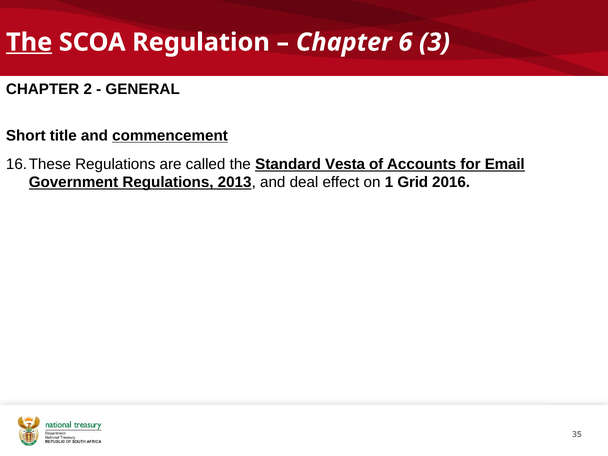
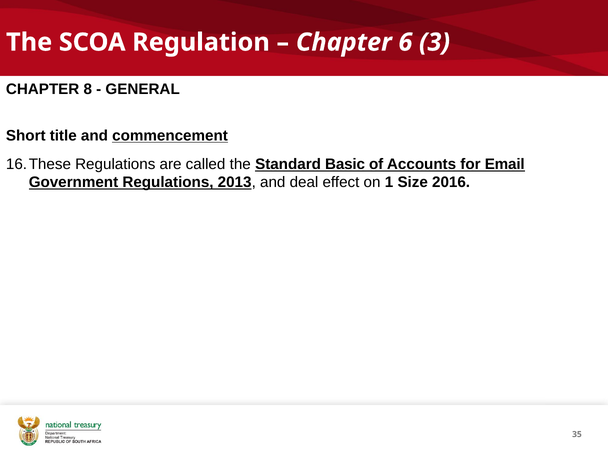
The underline: present -> none (29, 42)
2: 2 -> 8 (88, 89)
Vesta: Vesta -> Basic (345, 164)
Grid: Grid -> Size (413, 182)
